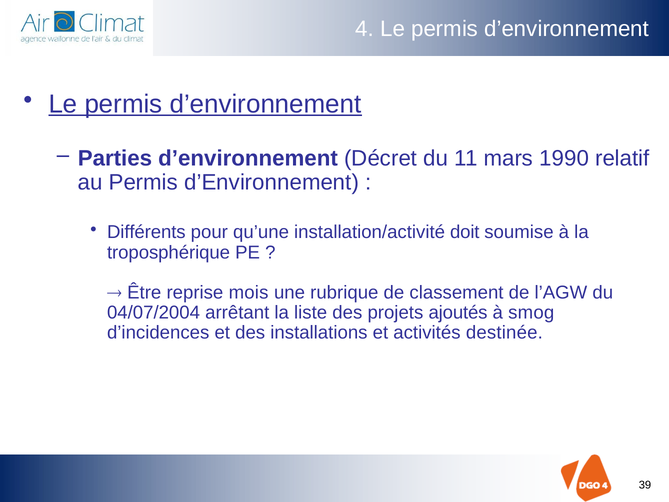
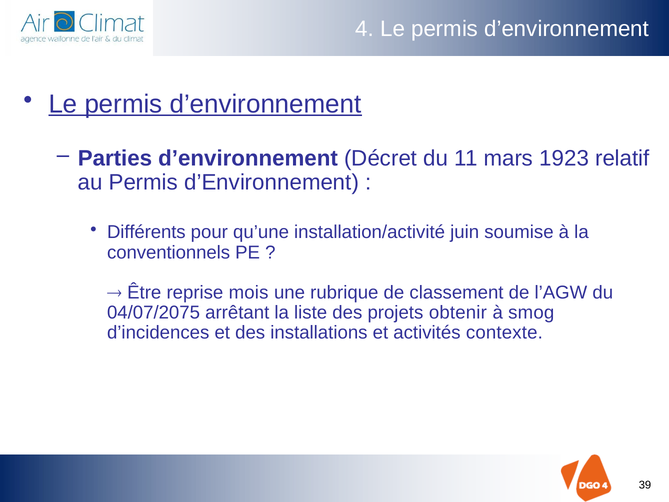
1990: 1990 -> 1923 (564, 158)
doit: doit -> juin (465, 232)
troposphérique: troposphérique -> conventionnels (169, 252)
04/07/2004: 04/07/2004 -> 04/07/2075 (154, 312)
ajoutés: ajoutés -> obtenir (458, 312)
destinée: destinée -> contexte (504, 333)
